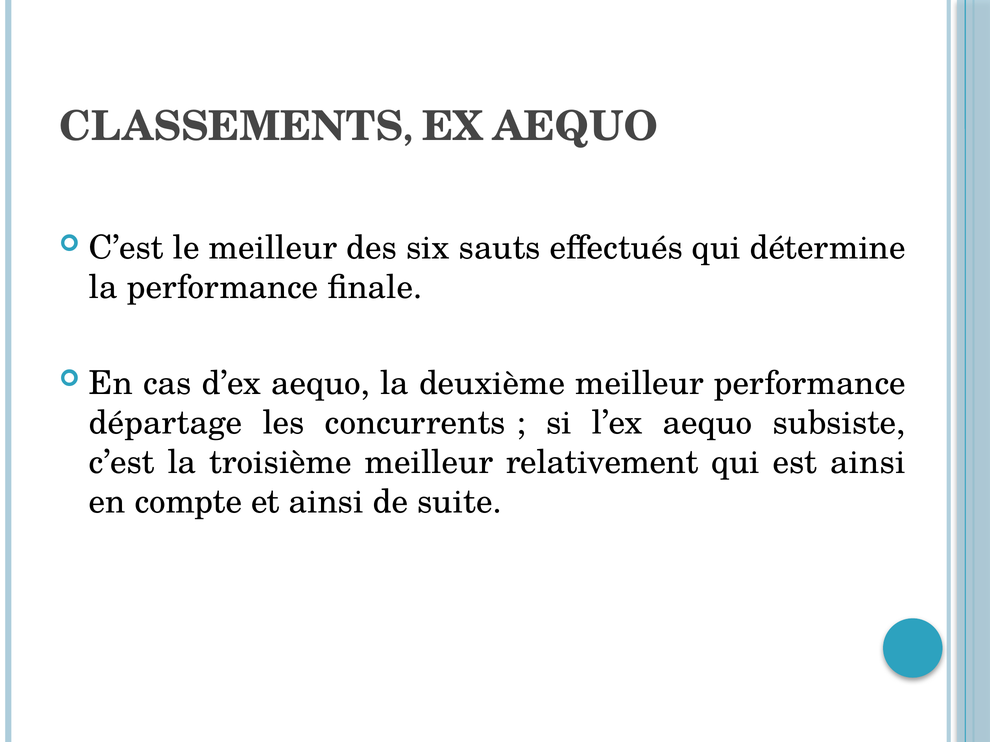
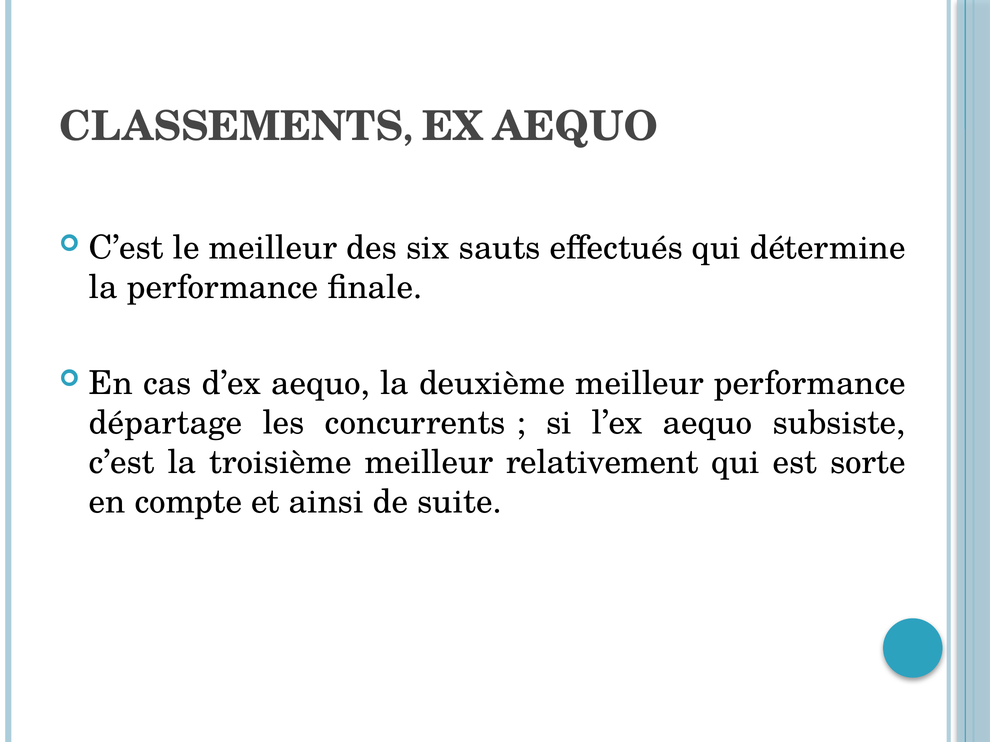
est ainsi: ainsi -> sorte (868, 463)
